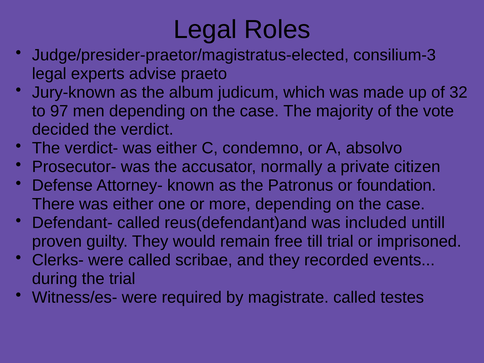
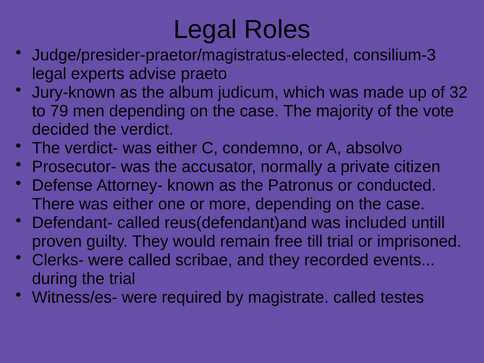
97: 97 -> 79 (59, 111)
foundation: foundation -> conducted (396, 186)
